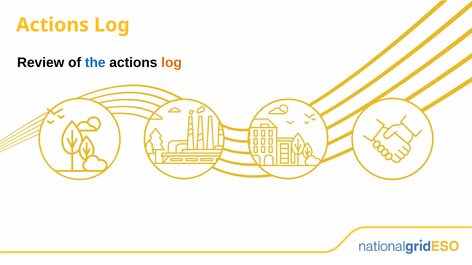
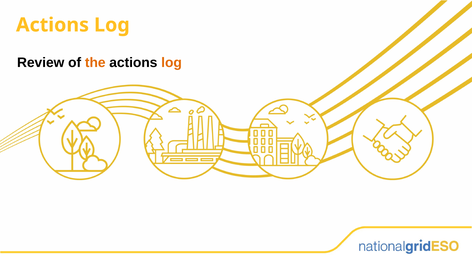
the colour: blue -> orange (95, 63)
